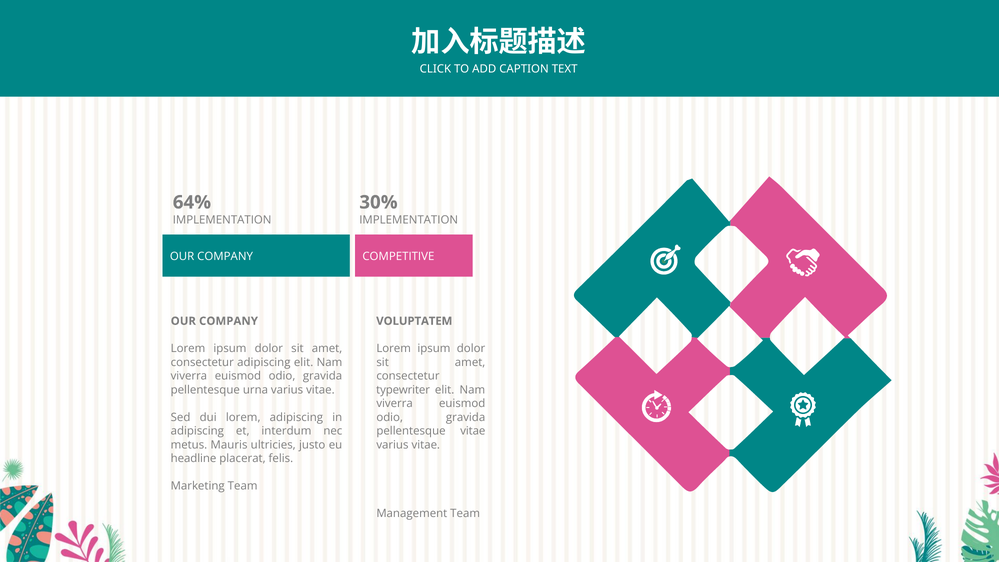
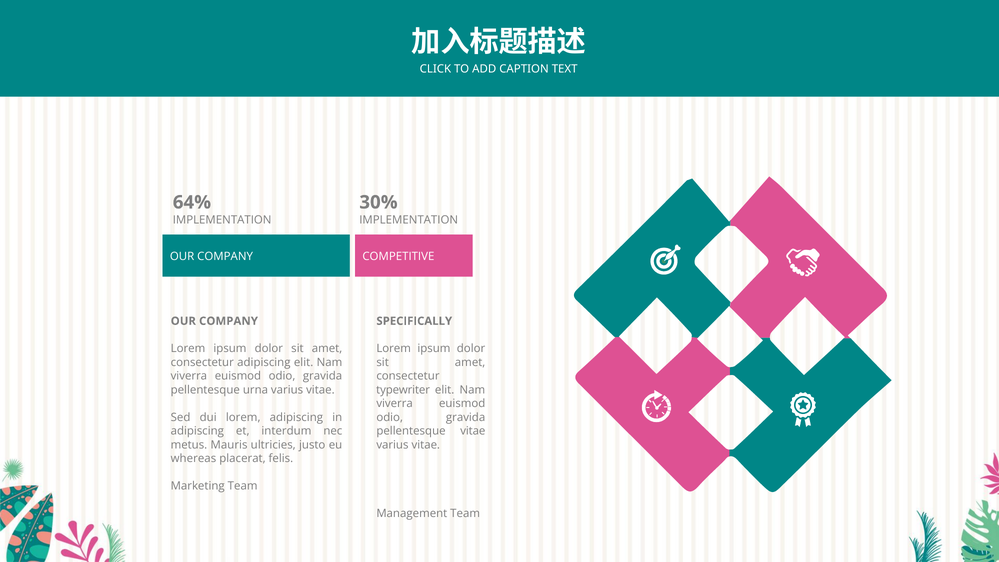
VOLUPTATEM: VOLUPTATEM -> SPECIFICALLY (414, 321)
headline: headline -> whereas (193, 459)
